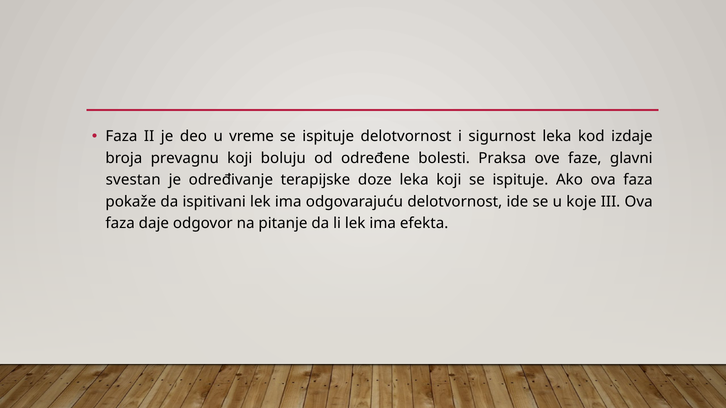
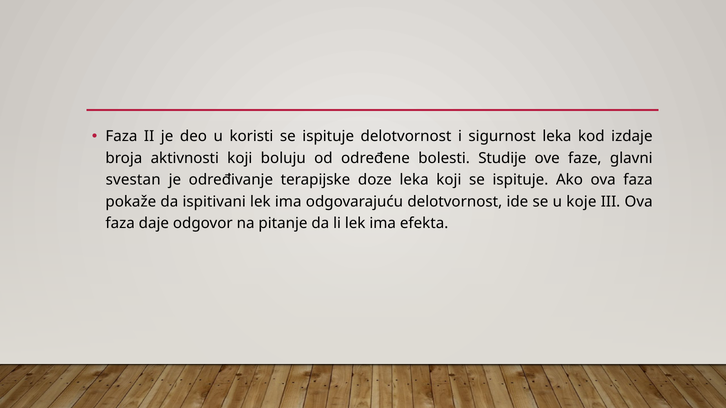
vreme: vreme -> koristi (251, 137)
prevagnu: prevagnu -> aktivnosti (185, 158)
Praksa: Praksa -> Studije (502, 158)
